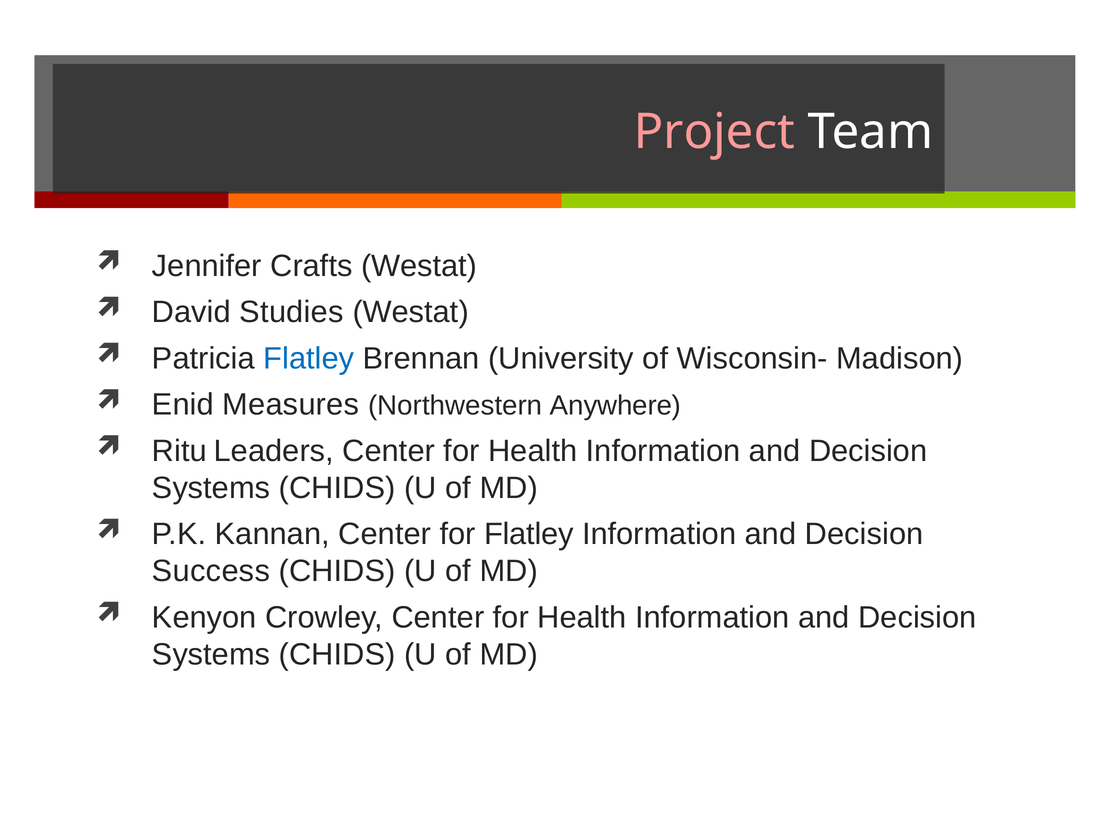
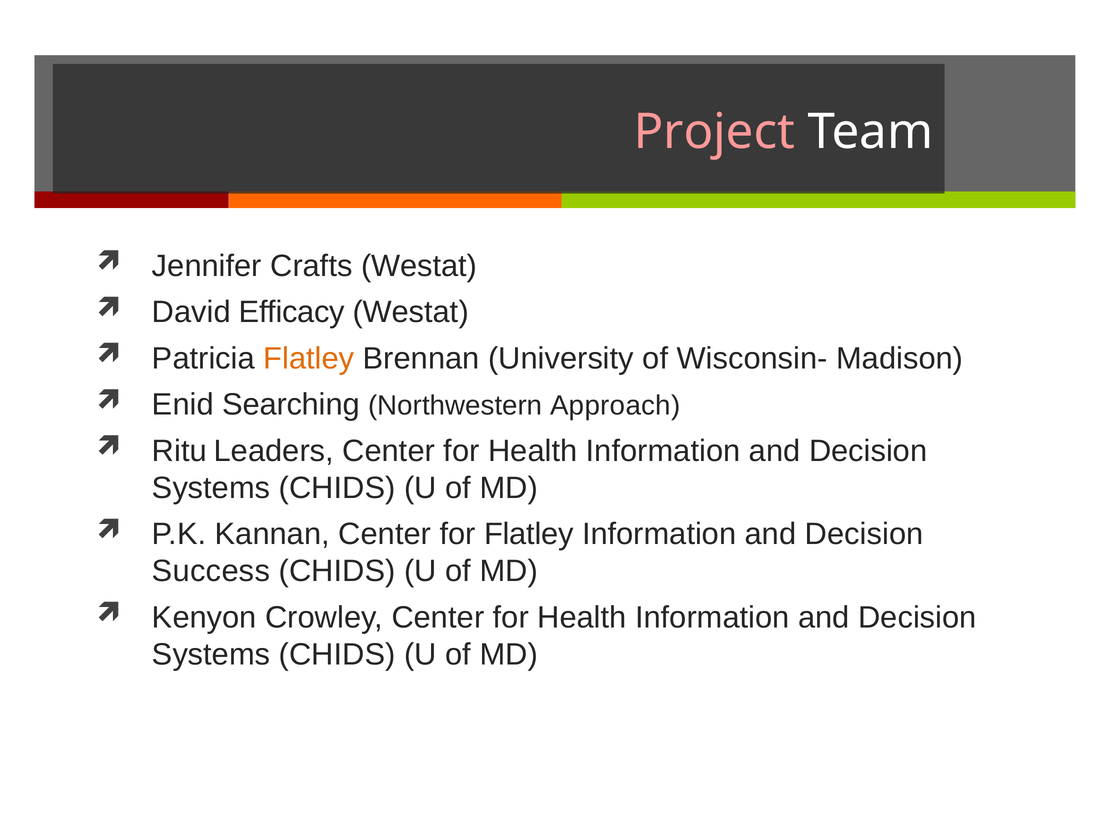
Studies: Studies -> Efficacy (292, 312)
Flatley colour: blue -> orange (309, 359)
Measures: Measures -> Searching (291, 405)
Anywhere: Anywhere -> Approach (615, 406)
